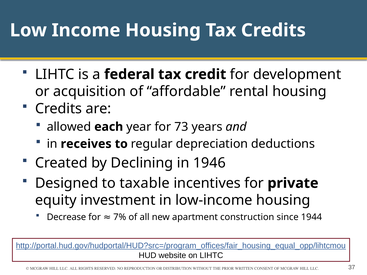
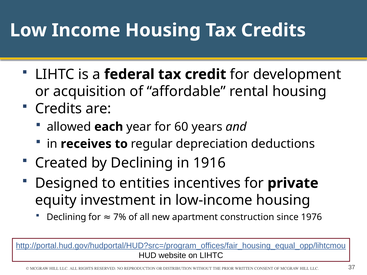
73: 73 -> 60 (181, 127)
1946: 1946 -> 1916 (209, 163)
taxable: taxable -> entities (145, 183)
Decrease: Decrease -> Declining (66, 217)
1944: 1944 -> 1976 (311, 217)
